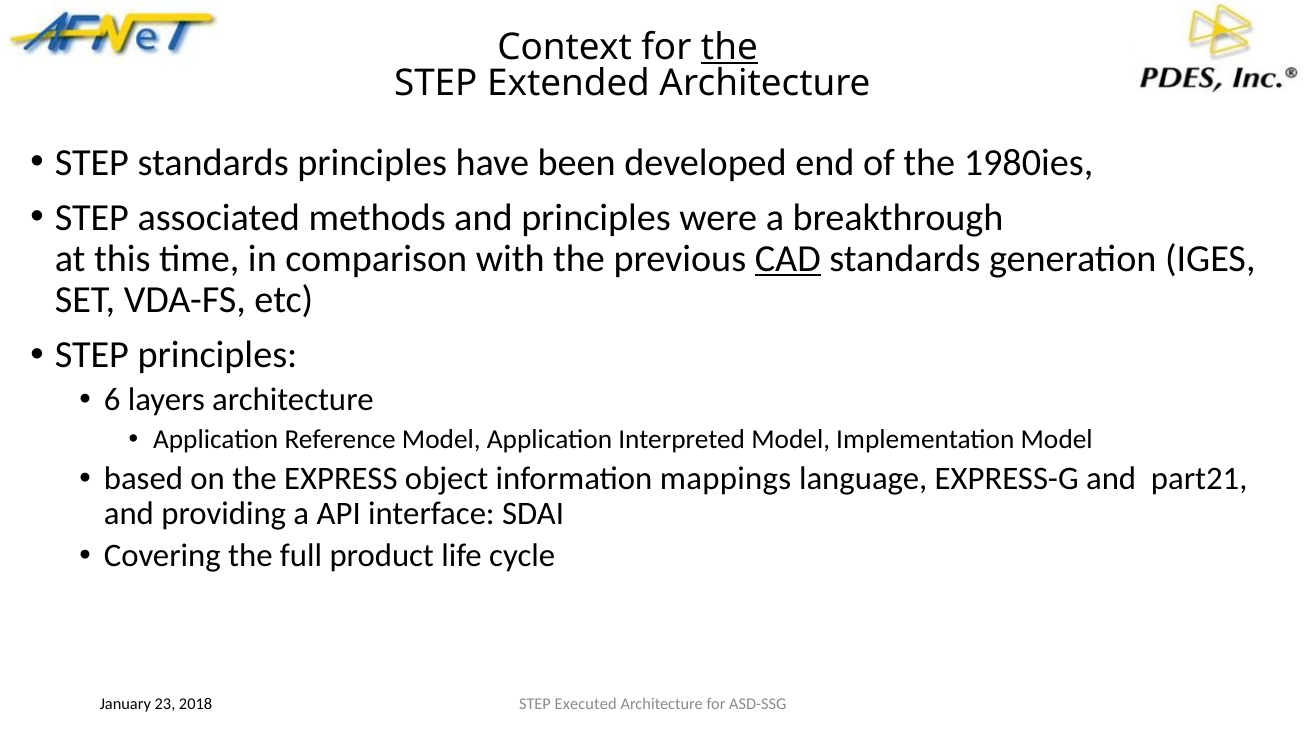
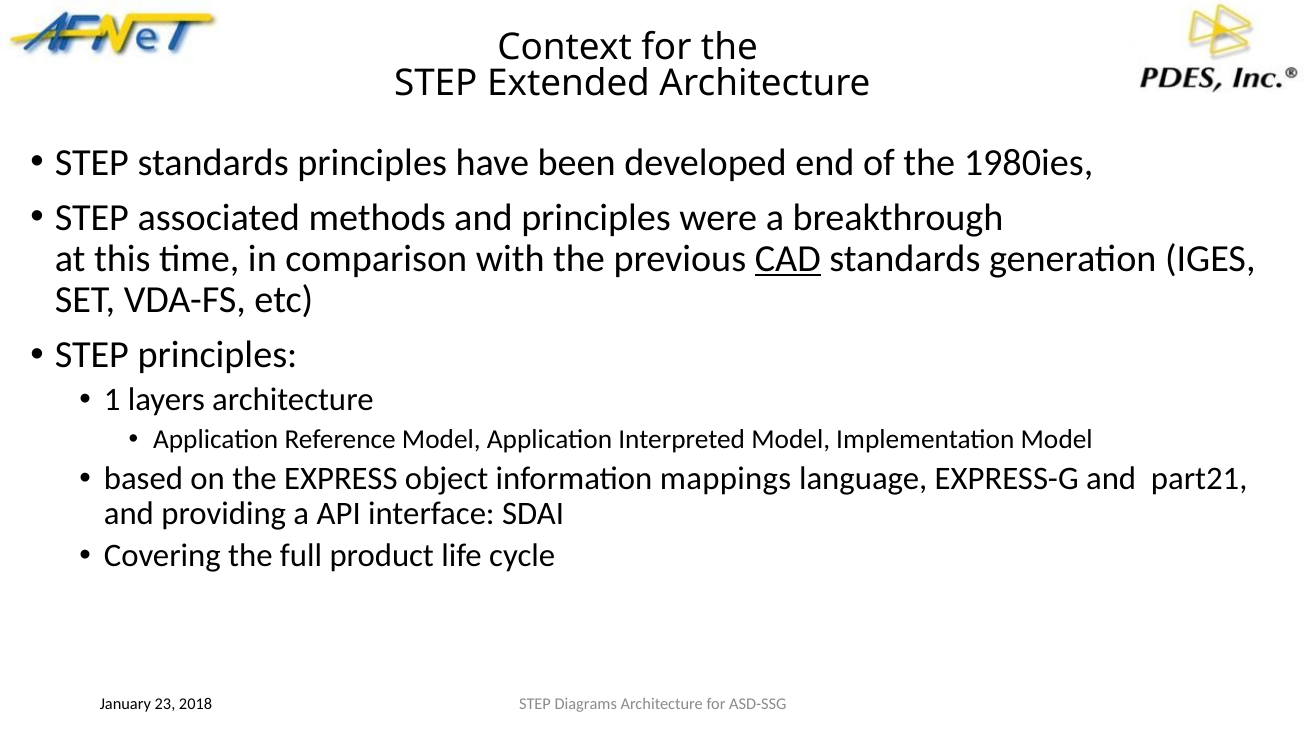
the underline: present -> none (729, 47)
6: 6 -> 1 (112, 400)
Executed: Executed -> Diagrams (586, 704)
